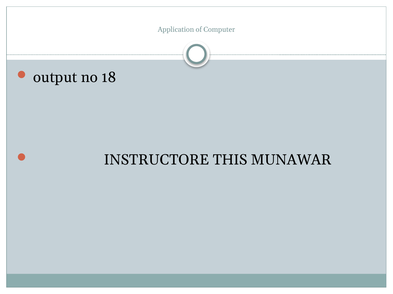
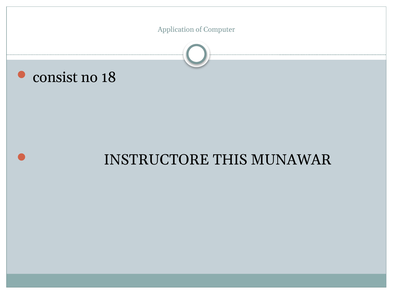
output: output -> consist (55, 77)
